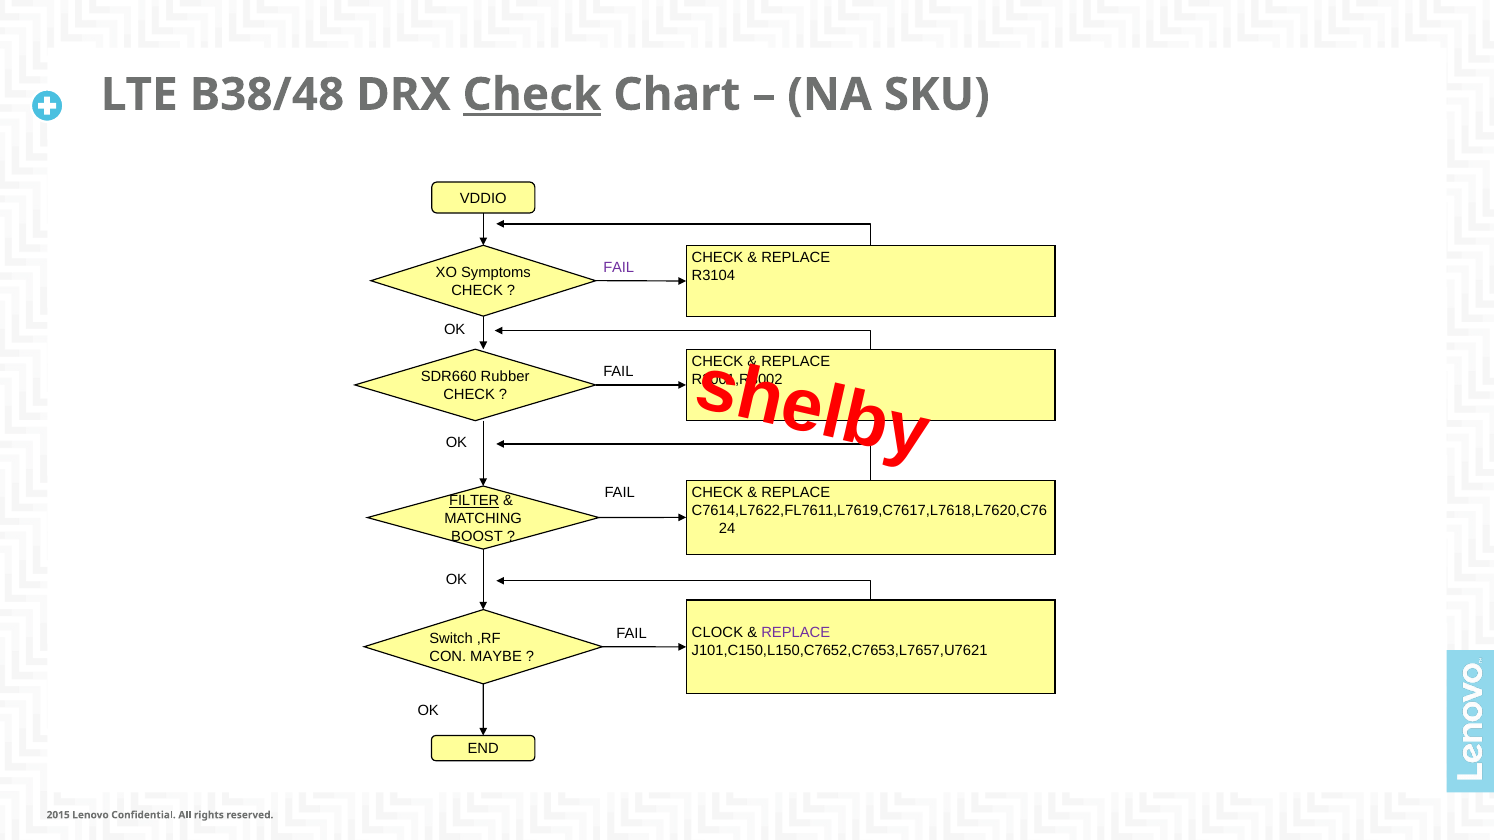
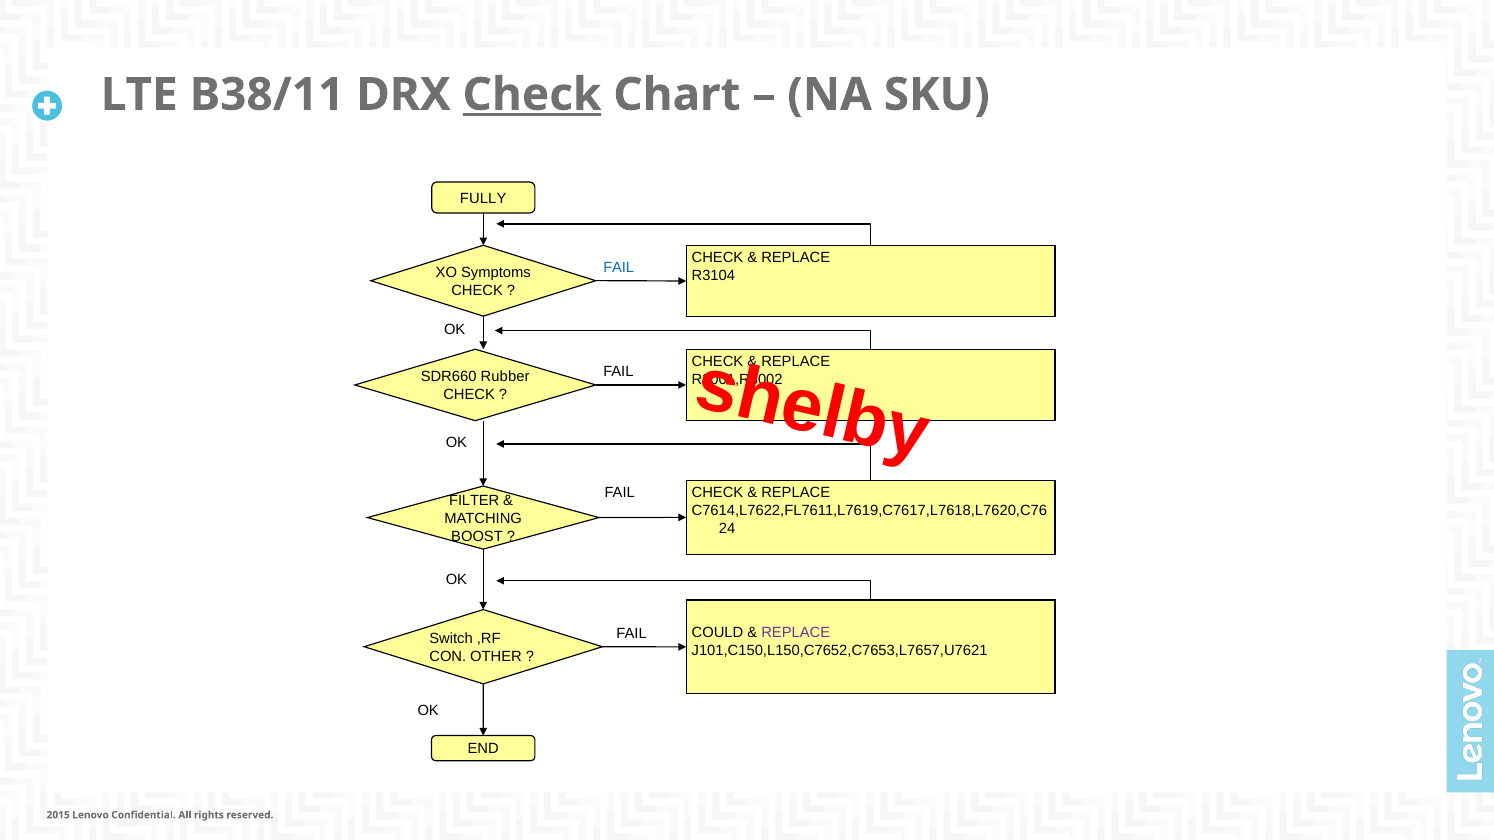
B38/48: B38/48 -> B38/11 (267, 95)
VDDIO: VDDIO -> FULLY (483, 199)
FAIL colour: purple -> blue (619, 268)
FILTER underline: present -> none (474, 501)
CLOCK: CLOCK -> COULD (718, 633)
MAYBE: MAYBE -> OTHER (496, 657)
